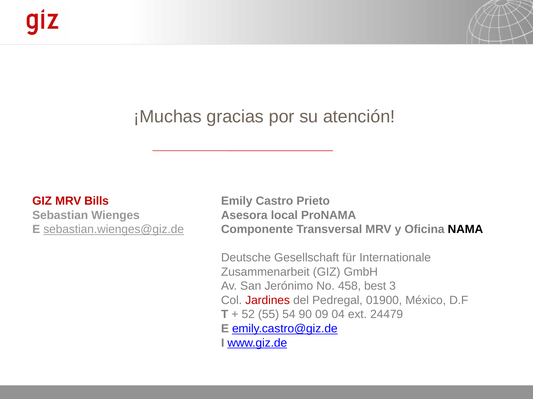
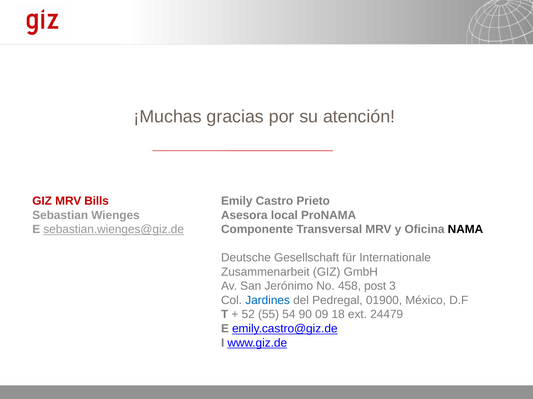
best: best -> post (375, 287)
Jardines colour: red -> blue (268, 301)
04: 04 -> 18 (338, 315)
